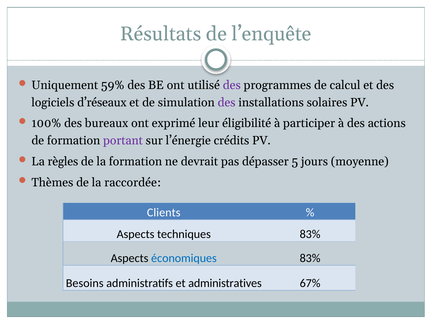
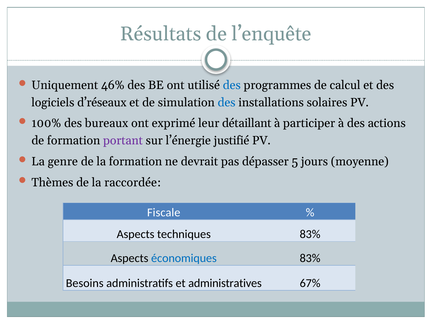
59%: 59% -> 46% (113, 85)
des colour: purple -> blue (232, 85)
des colour: purple -> blue (227, 102)
éligibilité: éligibilité -> détaillant (247, 123)
crédits: crédits -> justifié (232, 141)
règles: règles -> genre (63, 162)
Clients: Clients -> Fiscale (164, 213)
